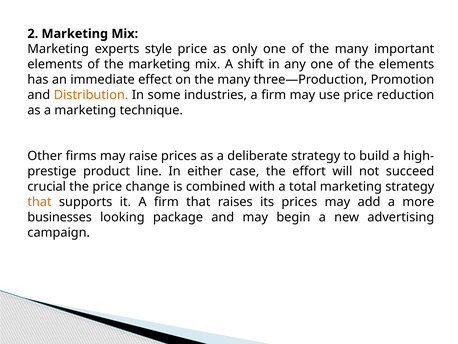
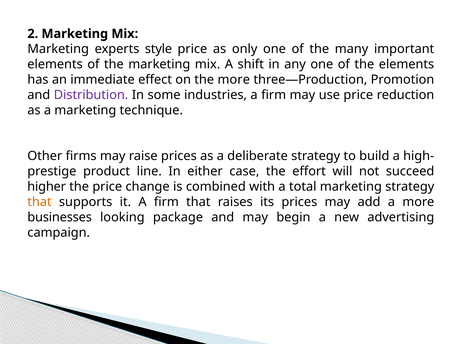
on the many: many -> more (234, 79)
Distribution colour: orange -> purple (91, 95)
crucial: crucial -> higher (47, 186)
